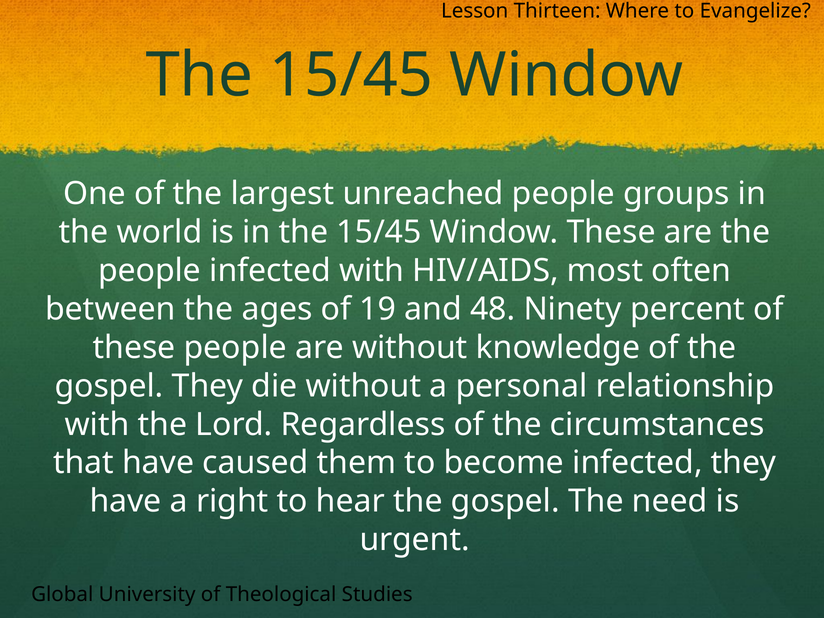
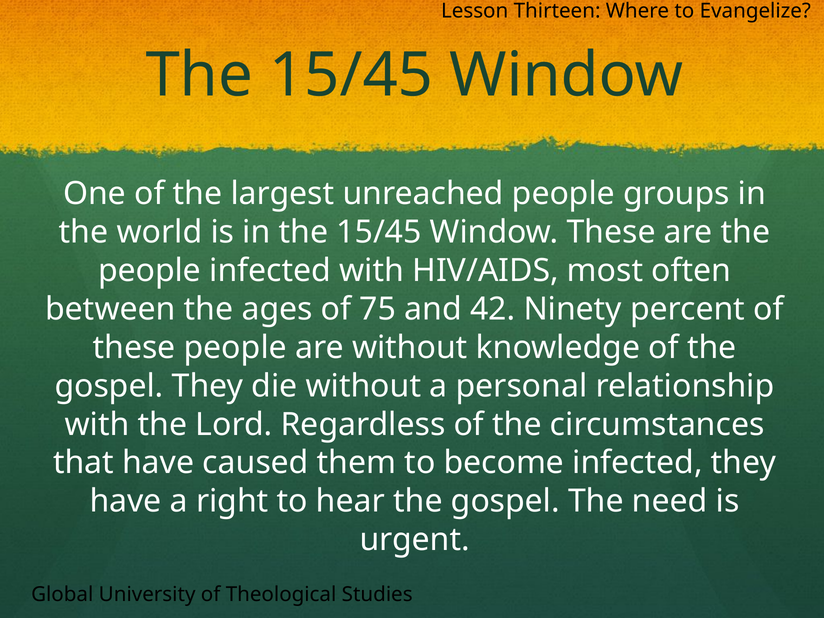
19: 19 -> 75 (378, 309)
48: 48 -> 42 (493, 309)
